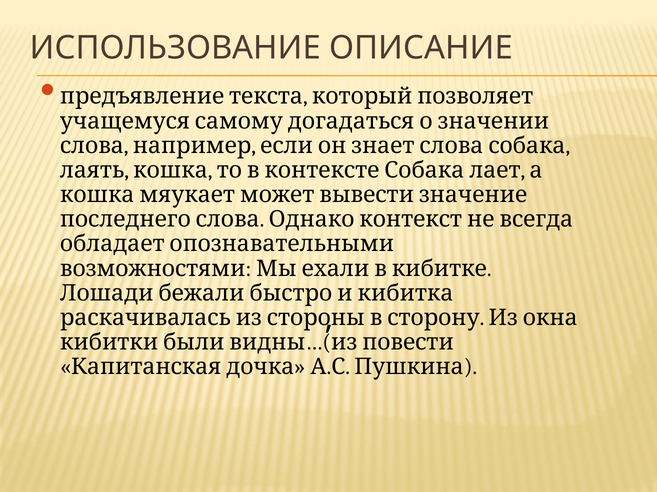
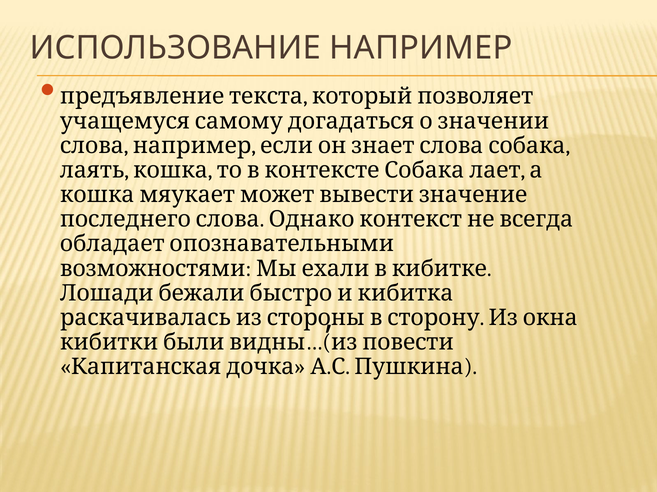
ИСПОЛЬЗОВАНИЕ ОПИСАНИЕ: ОПИСАНИЕ -> НАПРИМЕР (421, 48)
